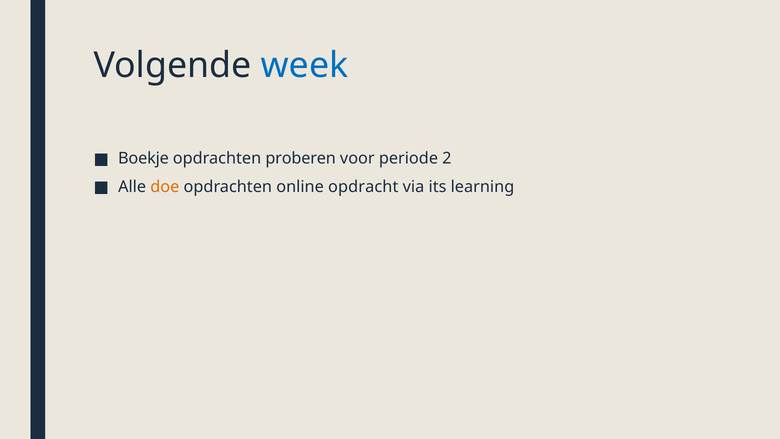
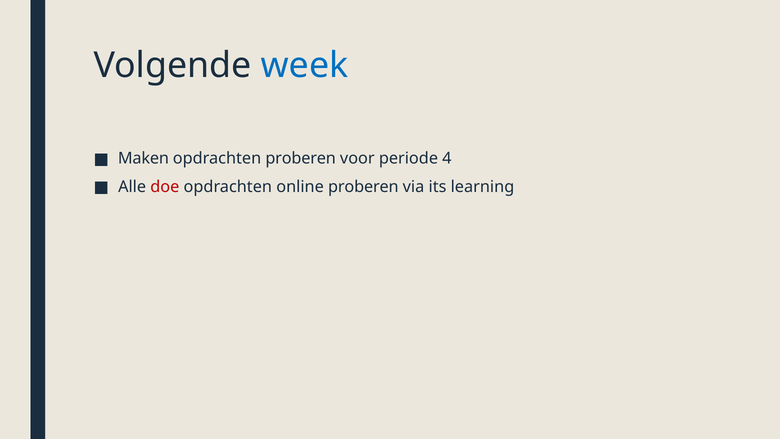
Boekje: Boekje -> Maken (143, 158)
2: 2 -> 4 (447, 158)
doe colour: orange -> red (165, 187)
online opdracht: opdracht -> proberen (363, 187)
